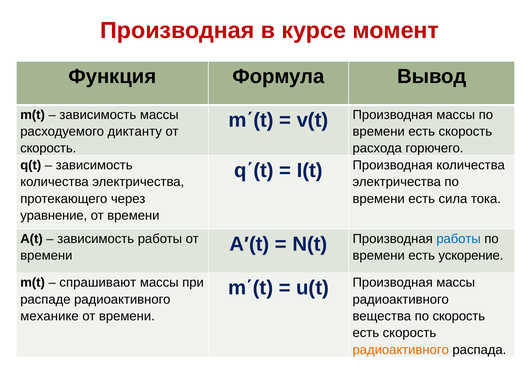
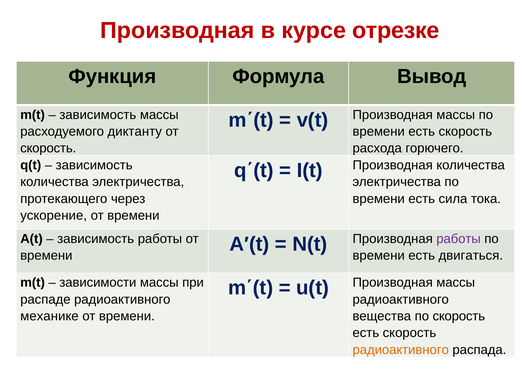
момент: момент -> отрезке (396, 30)
уравнение: уравнение -> ускорение (54, 216)
работы colour: blue -> purple (459, 239)
ускорение: ускорение -> двигаться (471, 256)
спрашивают: спрашивают -> зависимости (98, 283)
